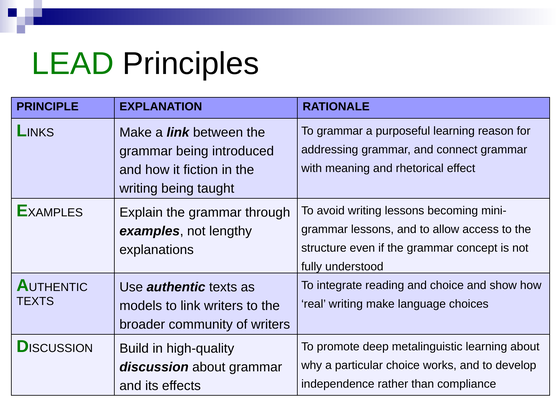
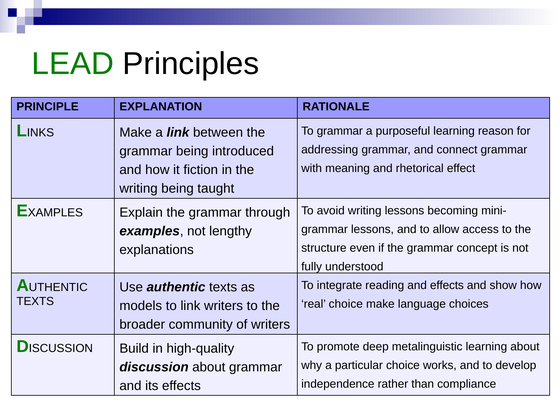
and choice: choice -> effects (447, 285)
real writing: writing -> choice (346, 304)
